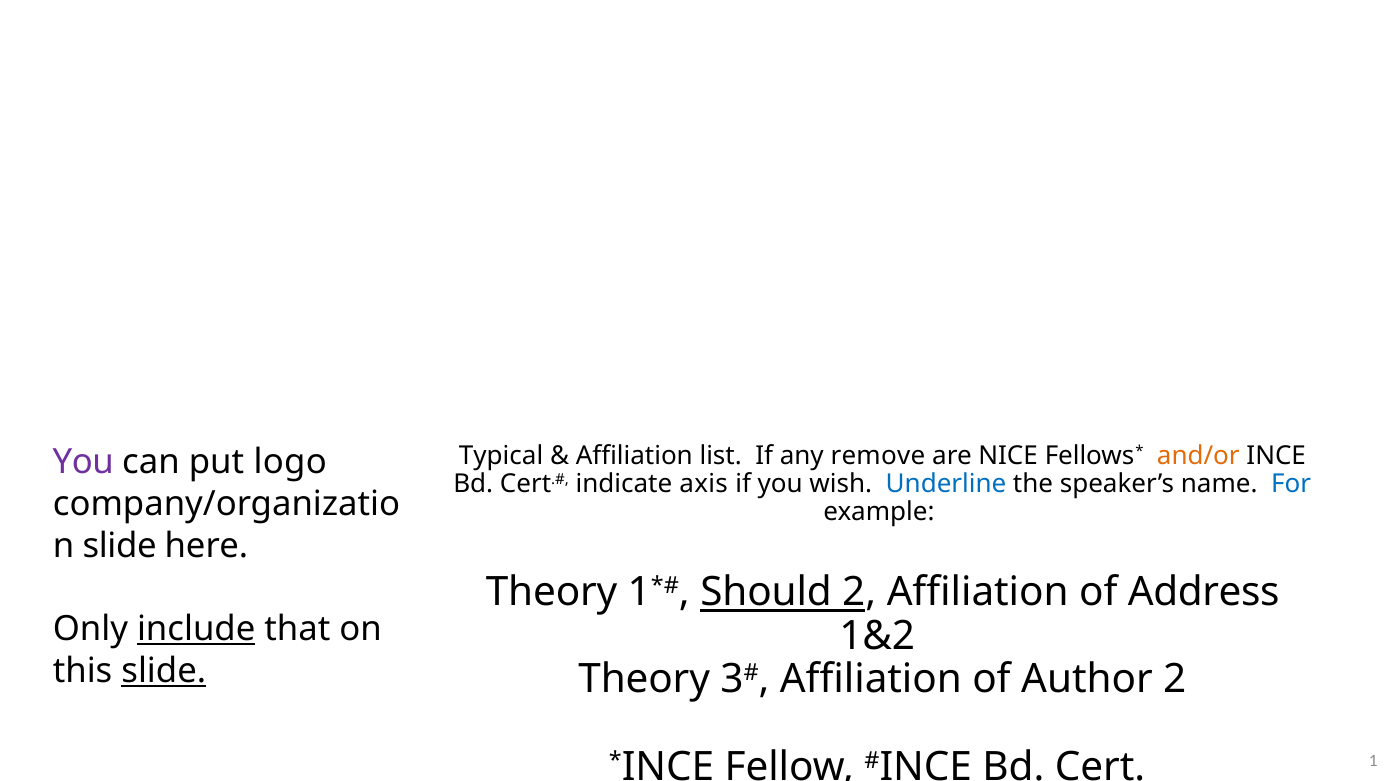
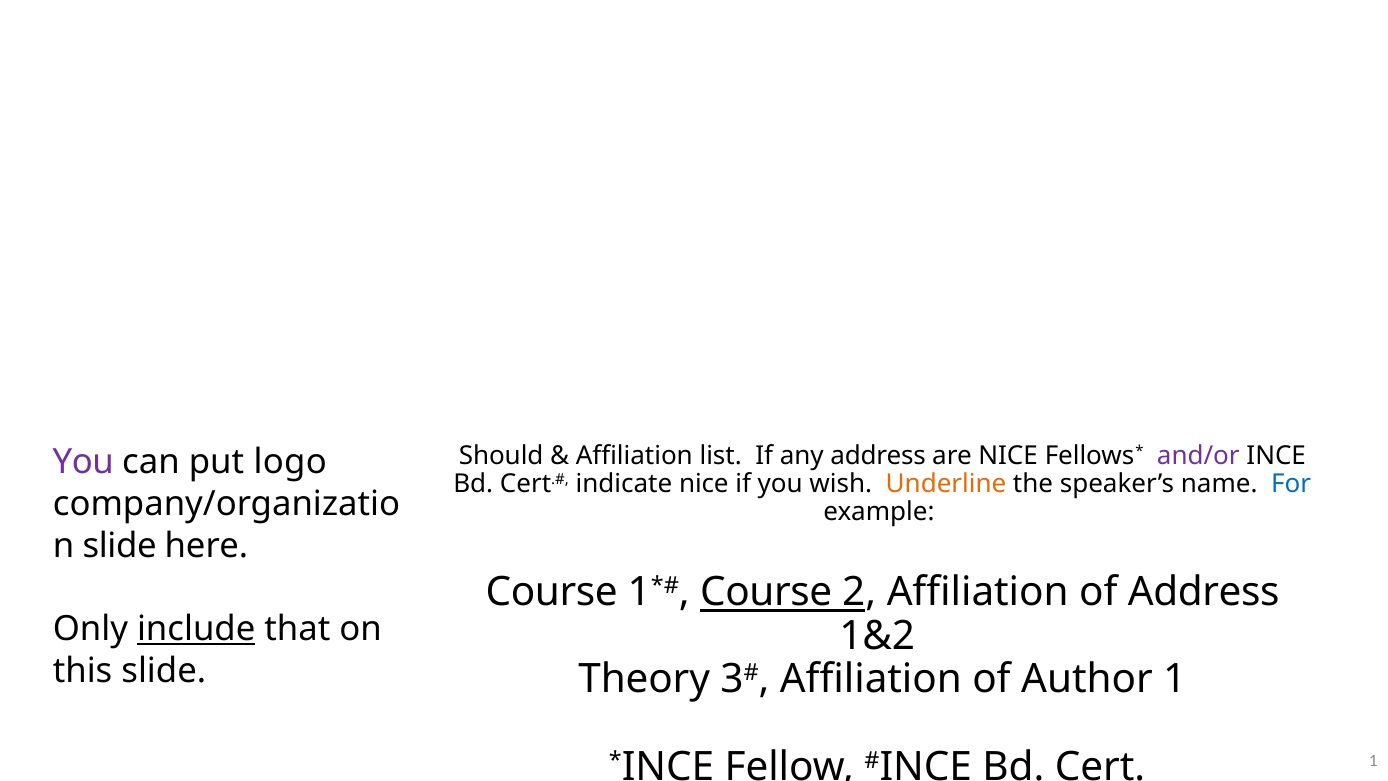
Typical: Typical -> Should (501, 456)
any remove: remove -> address (878, 456)
and/or colour: orange -> purple (1198, 456)
indicate axis: axis -> nice (704, 484)
Underline colour: blue -> orange (946, 484)
Theory: Theory -> Course (552, 592)
Should: Should -> Course (766, 592)
slide underline: present -> none (164, 670)
Author 2: 2 -> 1 (1175, 679)
